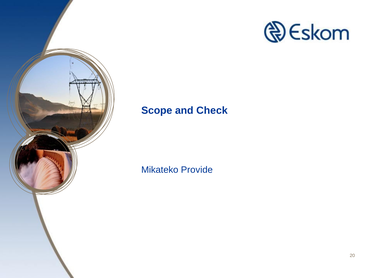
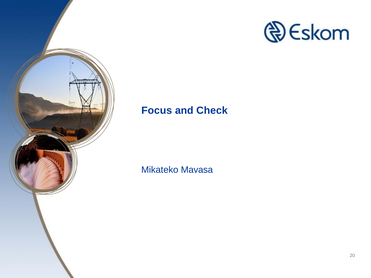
Scope: Scope -> Focus (157, 111)
Provide: Provide -> Mavasa (197, 170)
